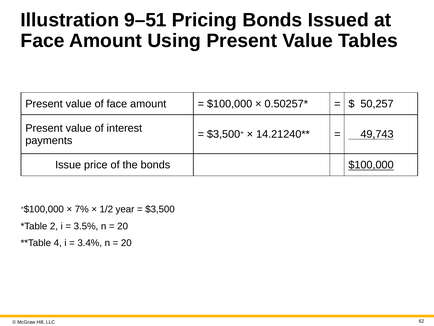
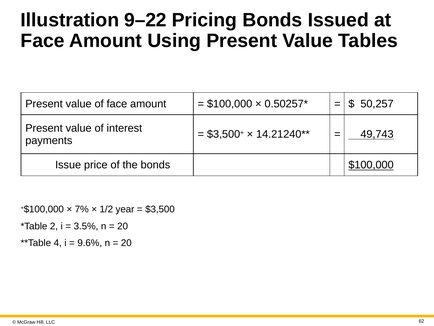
9–51: 9–51 -> 9–22 (145, 20)
3.4%: 3.4% -> 9.6% (90, 243)
